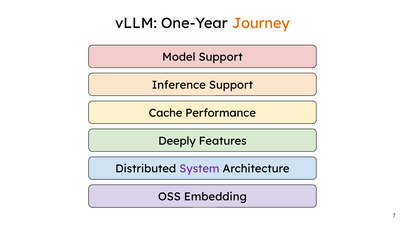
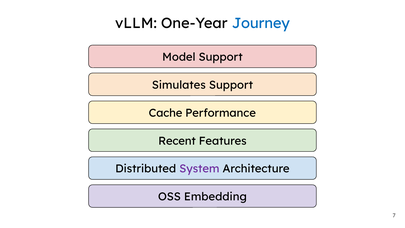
Journey colour: orange -> blue (261, 23)
Inference: Inference -> Simulates (179, 85)
Deeply: Deeply -> Recent (177, 141)
